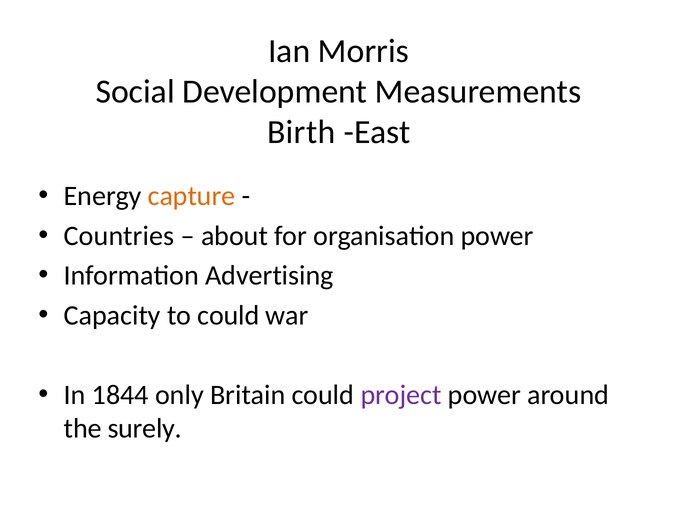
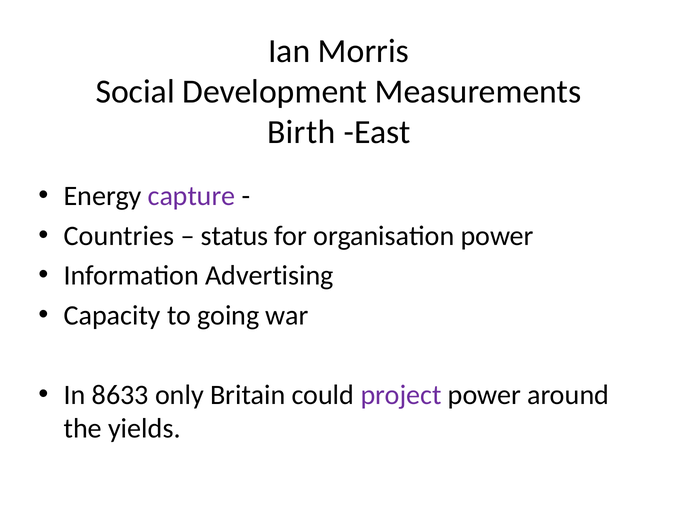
capture colour: orange -> purple (192, 196)
about: about -> status (235, 236)
to could: could -> going (228, 315)
1844: 1844 -> 8633 (120, 395)
surely: surely -> yields (145, 429)
